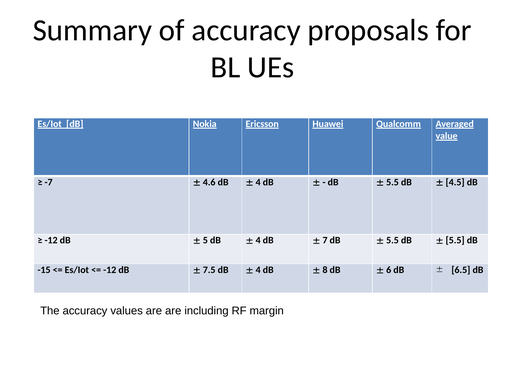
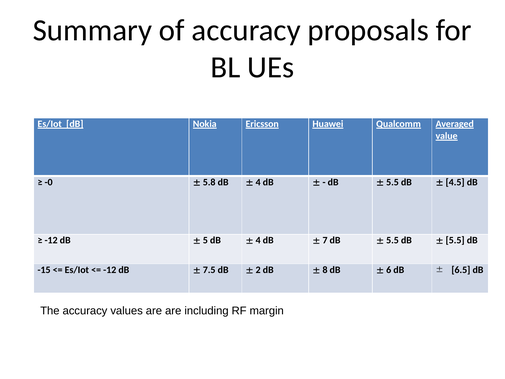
-7: -7 -> -0 (49, 182)
4.6: 4.6 -> 5.8 (209, 182)
4: 4 -> 2 (258, 270)
